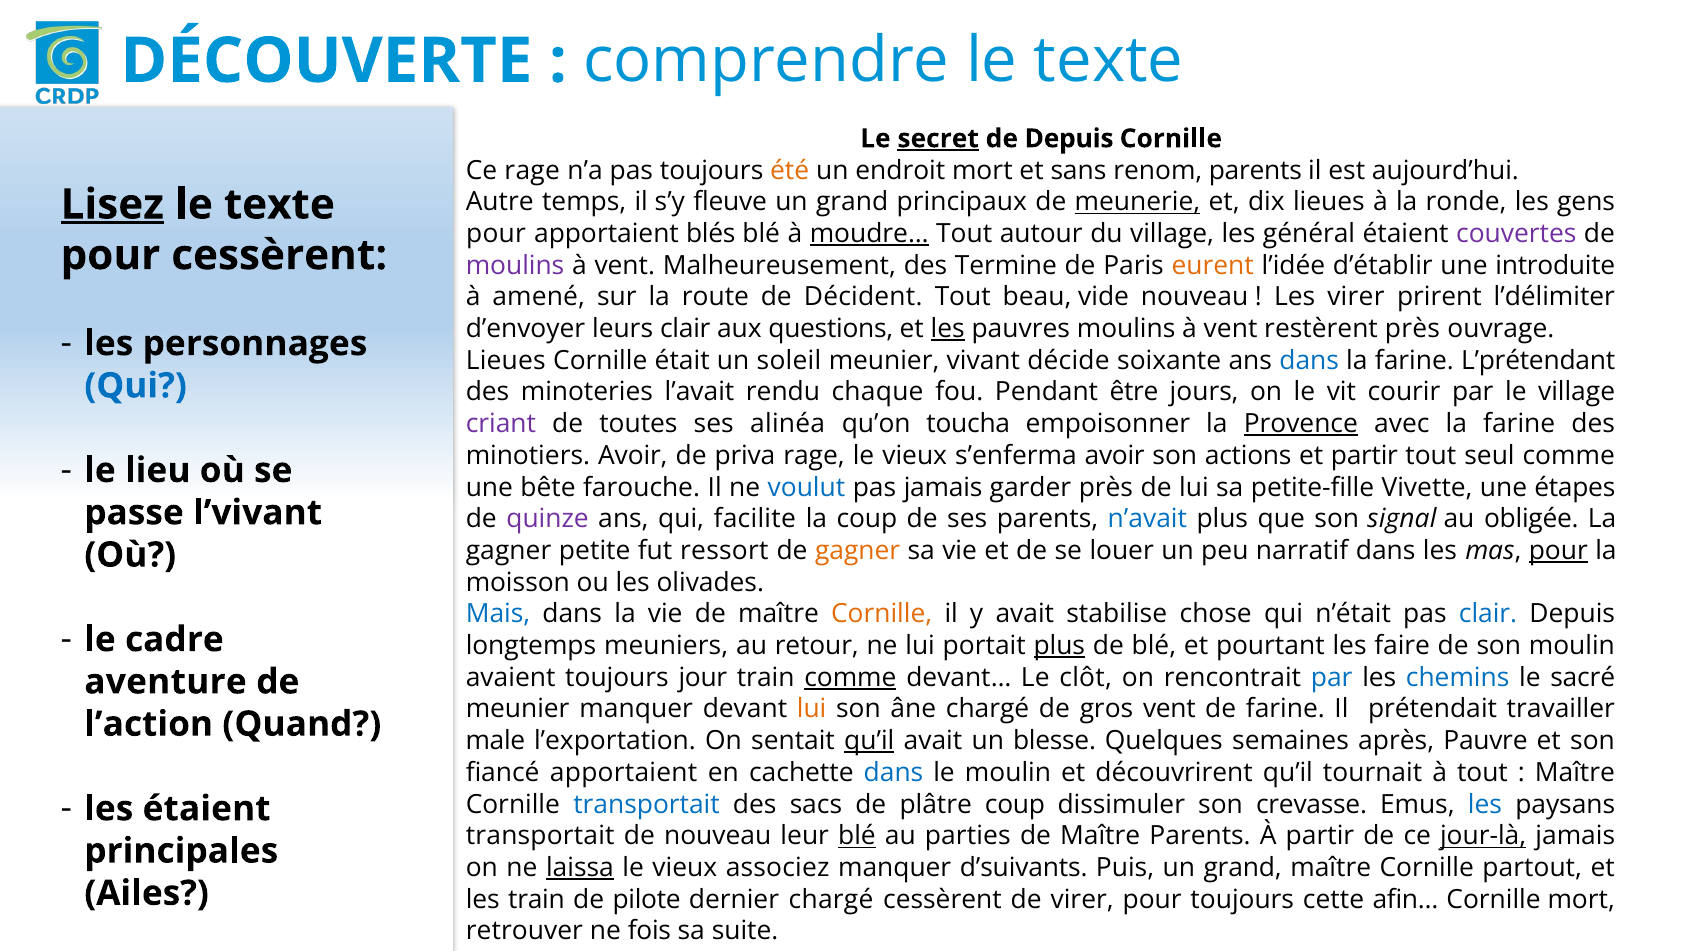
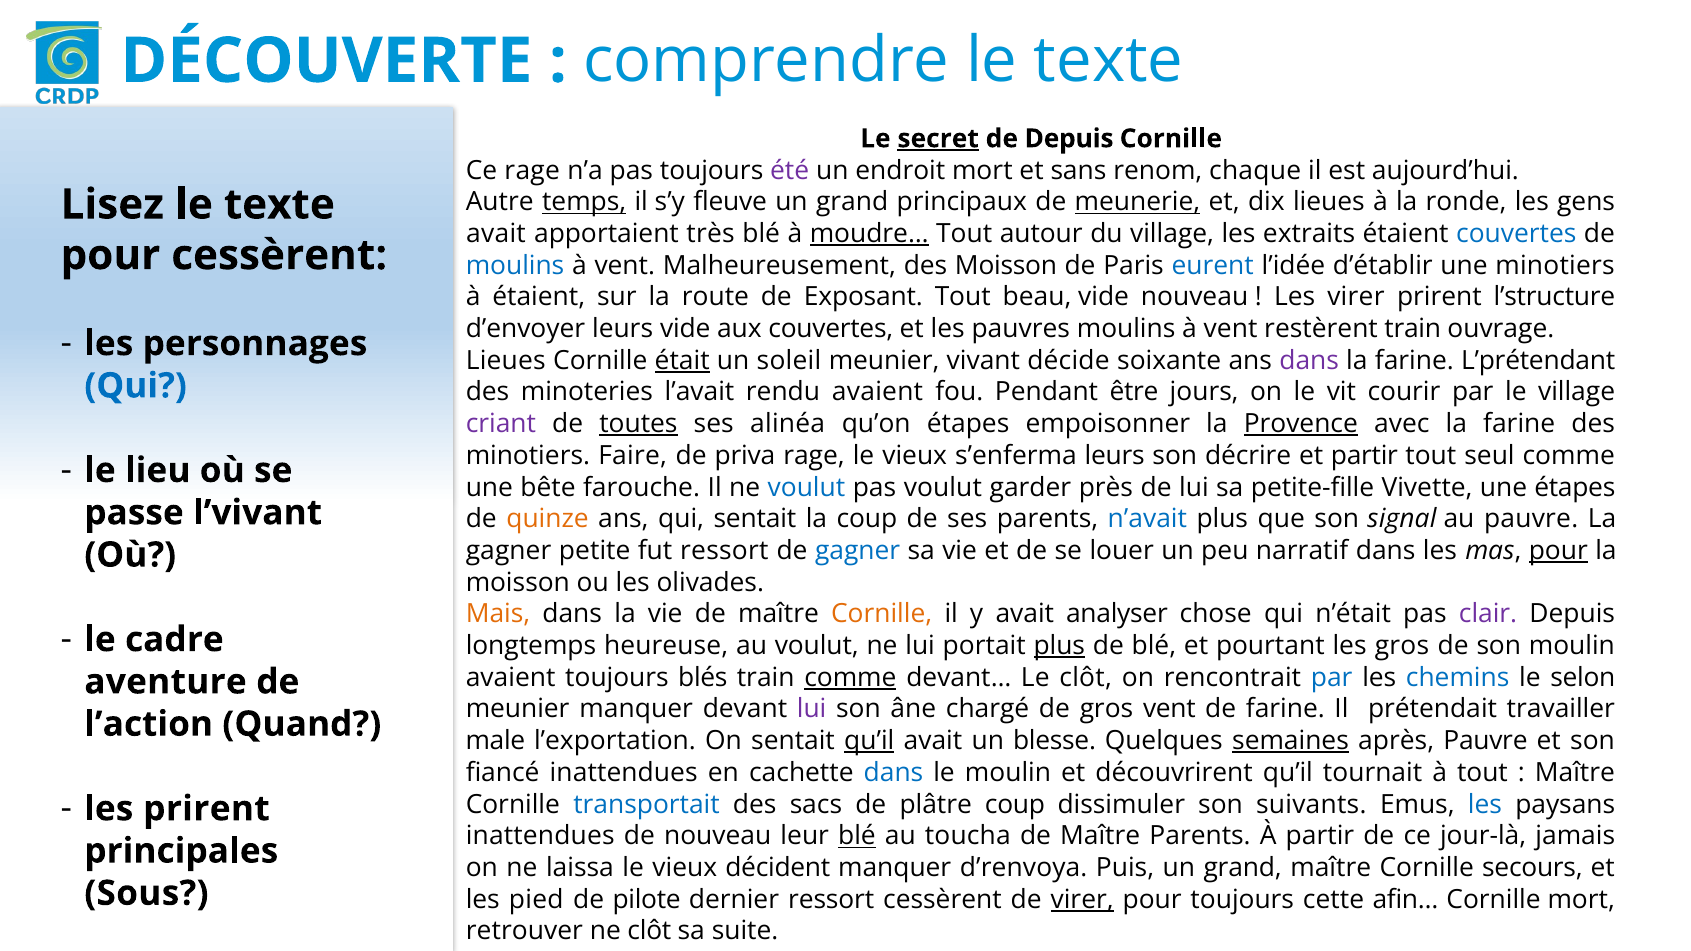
été colour: orange -> purple (790, 170)
renom parents: parents -> chaque (1255, 170)
Lisez underline: present -> none (112, 205)
temps underline: none -> present (584, 202)
pour: pour -> avait (496, 234)
blés: blés -> très (711, 234)
général: général -> extraits (1309, 234)
couvertes colour: purple -> blue (1516, 234)
moulins colour: purple -> blue (515, 265)
des Termine: Termine -> Moisson (1006, 265)
eurent colour: orange -> blue (1213, 265)
une introduite: introduite -> minotiers (1555, 265)
à amené: amené -> étaient (539, 297)
Décident: Décident -> Exposant (863, 297)
l’délimiter: l’délimiter -> l’structure (1554, 297)
leurs clair: clair -> vide (685, 329)
aux questions: questions -> couvertes (831, 329)
les underline: present -> none (948, 329)
restèrent près: près -> train (1413, 329)
était underline: none -> present (682, 361)
dans colour: blue -> purple (1309, 361)
rendu chaque: chaque -> avaient (878, 392)
toutes underline: none -> present (638, 424)
qu’on toucha: toucha -> étapes (968, 424)
minotiers Avoir: Avoir -> Faire (633, 456)
s’enferma avoir: avoir -> leurs (1115, 456)
actions: actions -> décrire (1248, 456)
pas jamais: jamais -> voulut (943, 487)
quinze colour: purple -> orange (548, 519)
qui facilite: facilite -> sentait (755, 519)
au obligée: obligée -> pauvre (1531, 519)
gagner colour: orange -> blue (858, 551)
Mais colour: blue -> orange (498, 614)
stabilise: stabilise -> analyser (1117, 614)
clair colour: blue -> purple (1488, 614)
meuniers: meuniers -> heureuse (666, 646)
au retour: retour -> voulut (817, 646)
les faire: faire -> gros (1402, 646)
jour: jour -> blés (703, 678)
sacré: sacré -> selon (1583, 678)
lui colour: orange -> purple (812, 709)
semaines underline: none -> present (1291, 741)
fiancé apportaient: apportaient -> inattendues (624, 773)
crevasse: crevasse -> suivants (1311, 804)
les étaient: étaient -> prirent (206, 809)
transportait: transportait -> inattendues (540, 836)
parties: parties -> toucha (968, 836)
jour-là underline: present -> none (1483, 836)
laissa underline: present -> none (580, 868)
associez: associez -> décident (778, 868)
d’suivants: d’suivants -> d’renvoya (1024, 868)
partout: partout -> secours (1532, 868)
Ailes: Ailes -> Sous (146, 893)
les train: train -> pied (536, 900)
dernier chargé: chargé -> ressort (831, 900)
virer underline: none -> present (1082, 900)
ne fois: fois -> clôt (649, 931)
